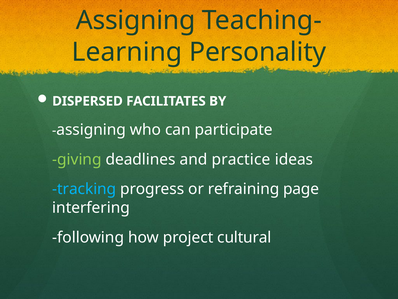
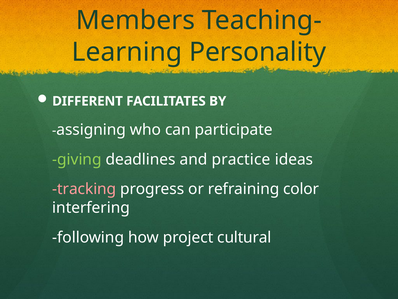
Assigning: Assigning -> Members (135, 20)
DISPERSED: DISPERSED -> DIFFERENT (88, 101)
tracking colour: light blue -> pink (84, 189)
page: page -> color (301, 189)
